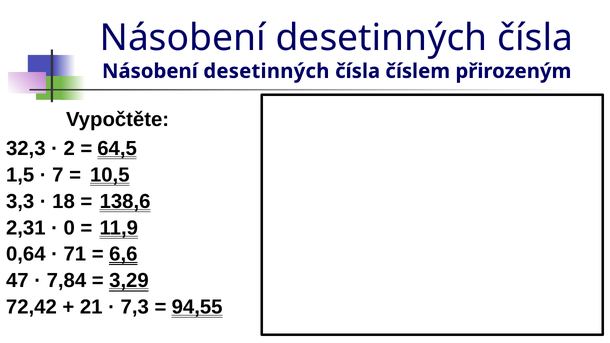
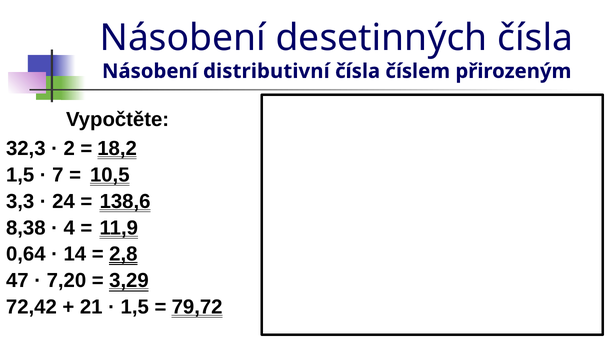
desetinných: desetinných -> distributivní (266, 71)
64,5: 64,5 -> 18,2 (117, 149)
18: 18 -> 24 (64, 202)
2,31: 2,31 -> 8,38 (26, 228)
0: 0 -> 4 (69, 228)
71: 71 -> 14 (75, 254)
6,6: 6,6 -> 2,8 (123, 254)
7,84: 7,84 -> 7,20 (66, 281)
7,3: 7,3 -> 1,5 (135, 307)
94,55: 94,55 -> 79,72 (197, 307)
